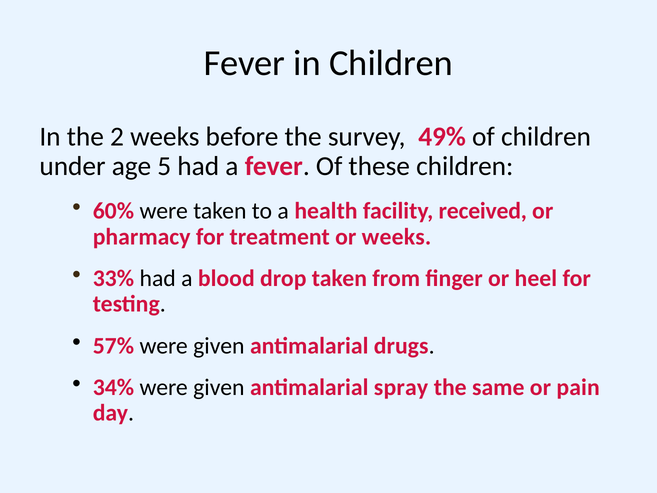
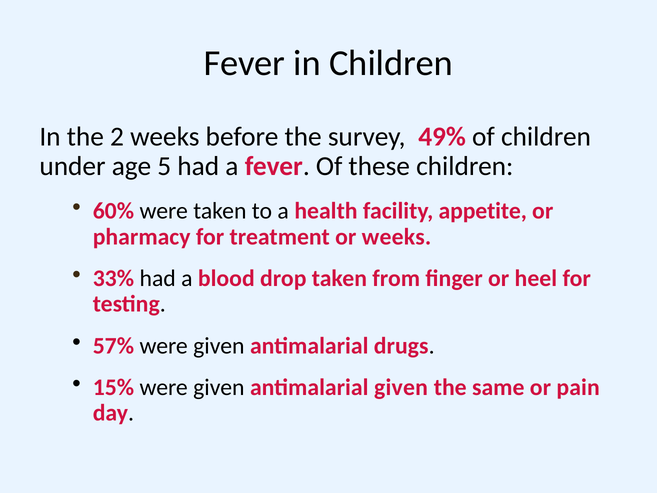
received: received -> appetite (483, 211)
34%: 34% -> 15% (113, 387)
antimalarial spray: spray -> given (401, 387)
